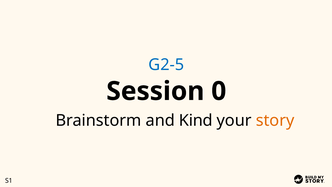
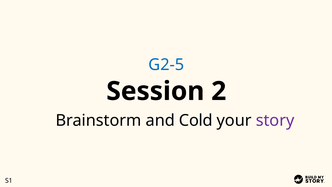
0: 0 -> 2 (219, 91)
Kind: Kind -> Cold (196, 120)
story colour: orange -> purple (275, 120)
